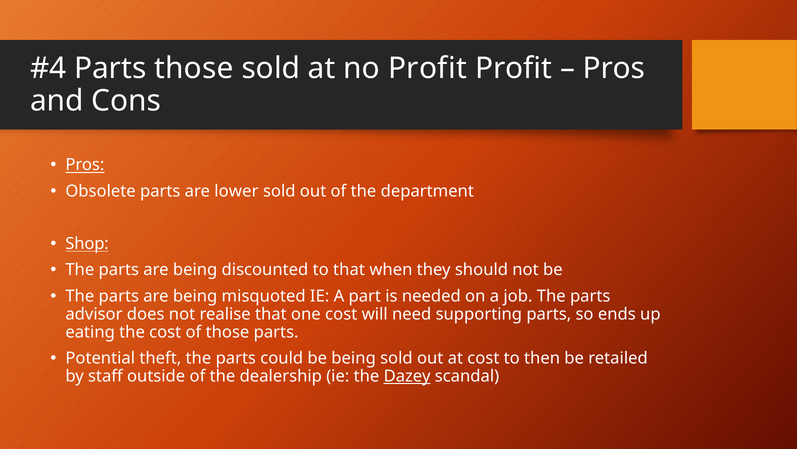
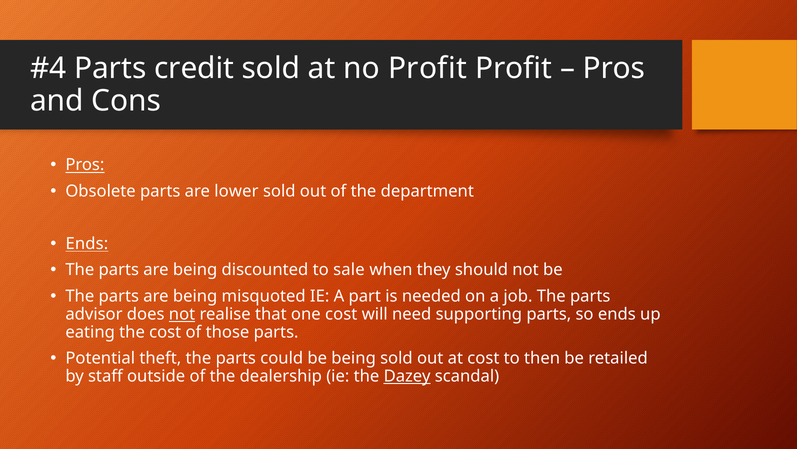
Parts those: those -> credit (194, 68)
Shop: Shop -> Ends (87, 243)
to that: that -> sale (349, 270)
not underline: none -> present (182, 314)
